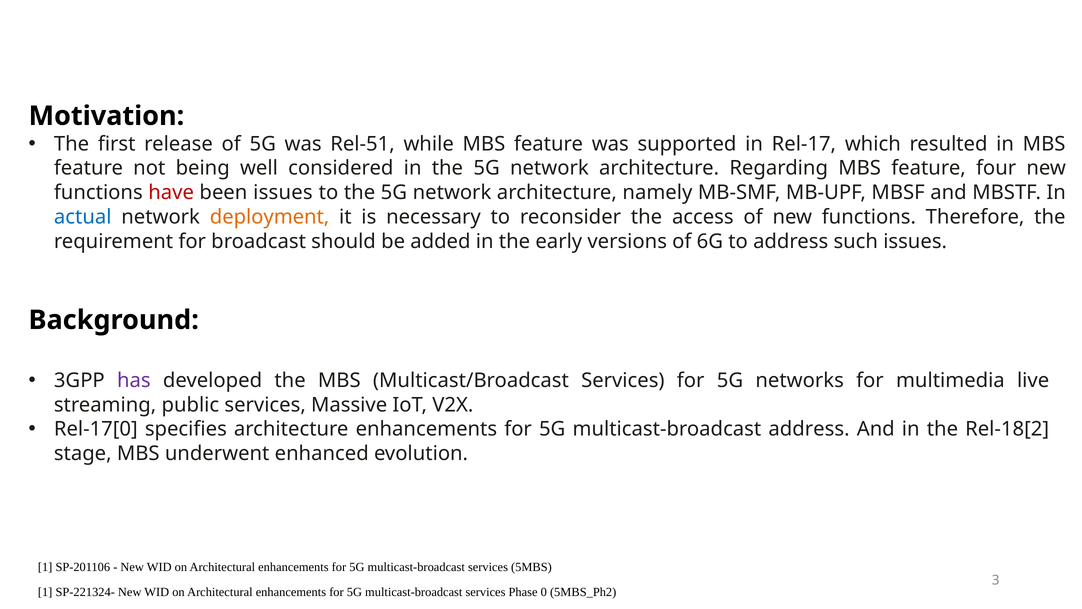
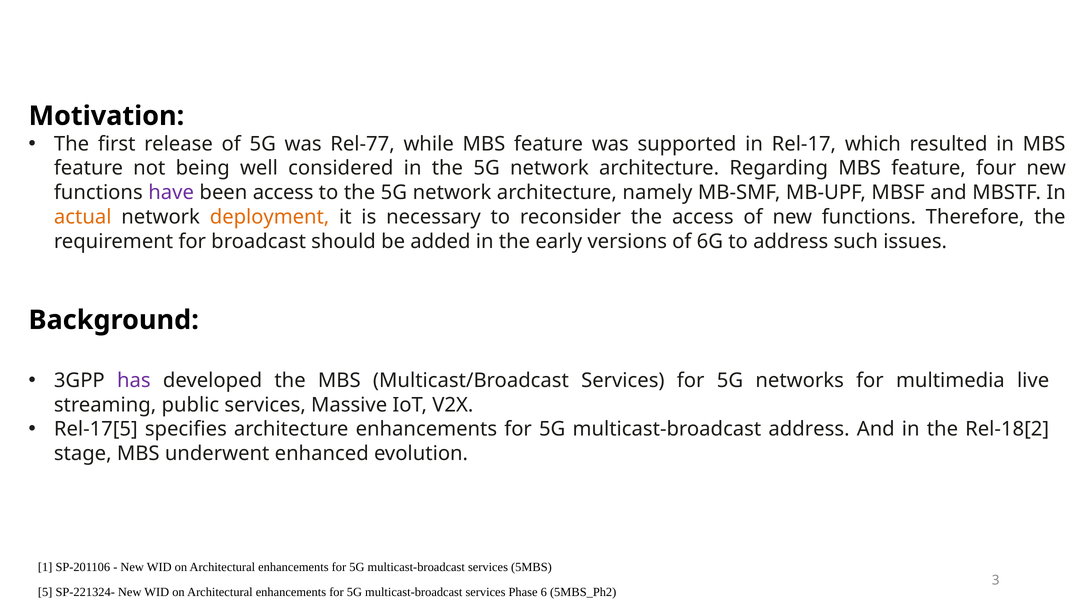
Rel-51: Rel-51 -> Rel-77 (363, 144)
have colour: red -> purple (171, 193)
been issues: issues -> access (283, 193)
actual colour: blue -> orange (83, 217)
Rel-17[0: Rel-17[0 -> Rel-17[5 (96, 429)
1: 1 -> 5 (45, 592)
0: 0 -> 6 (544, 592)
